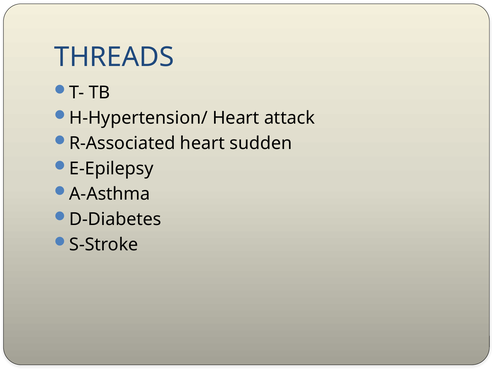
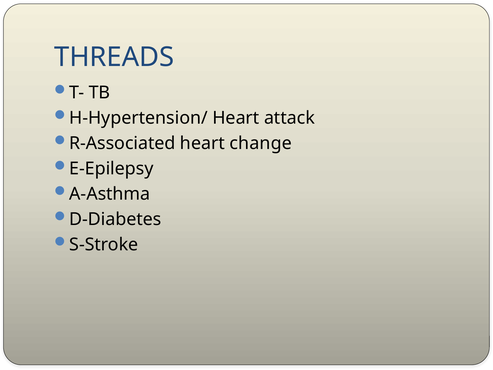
sudden: sudden -> change (261, 143)
